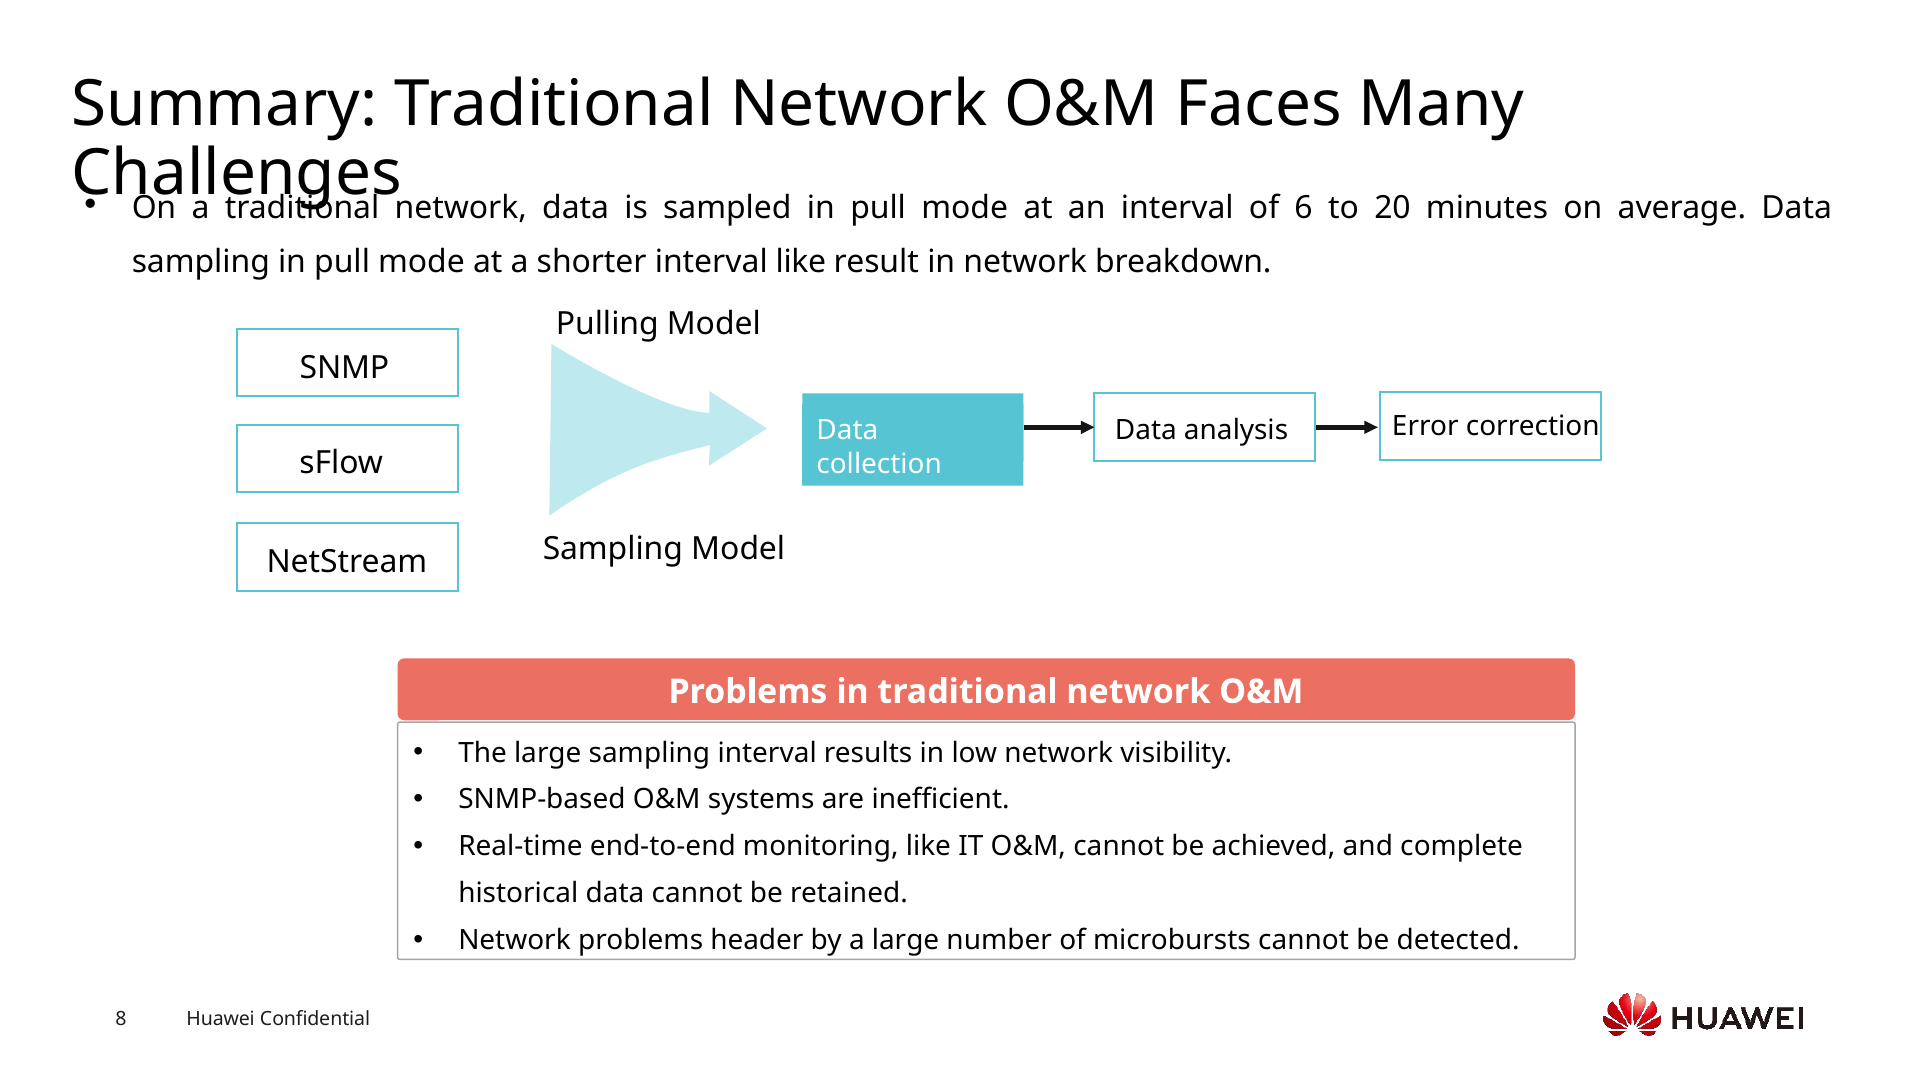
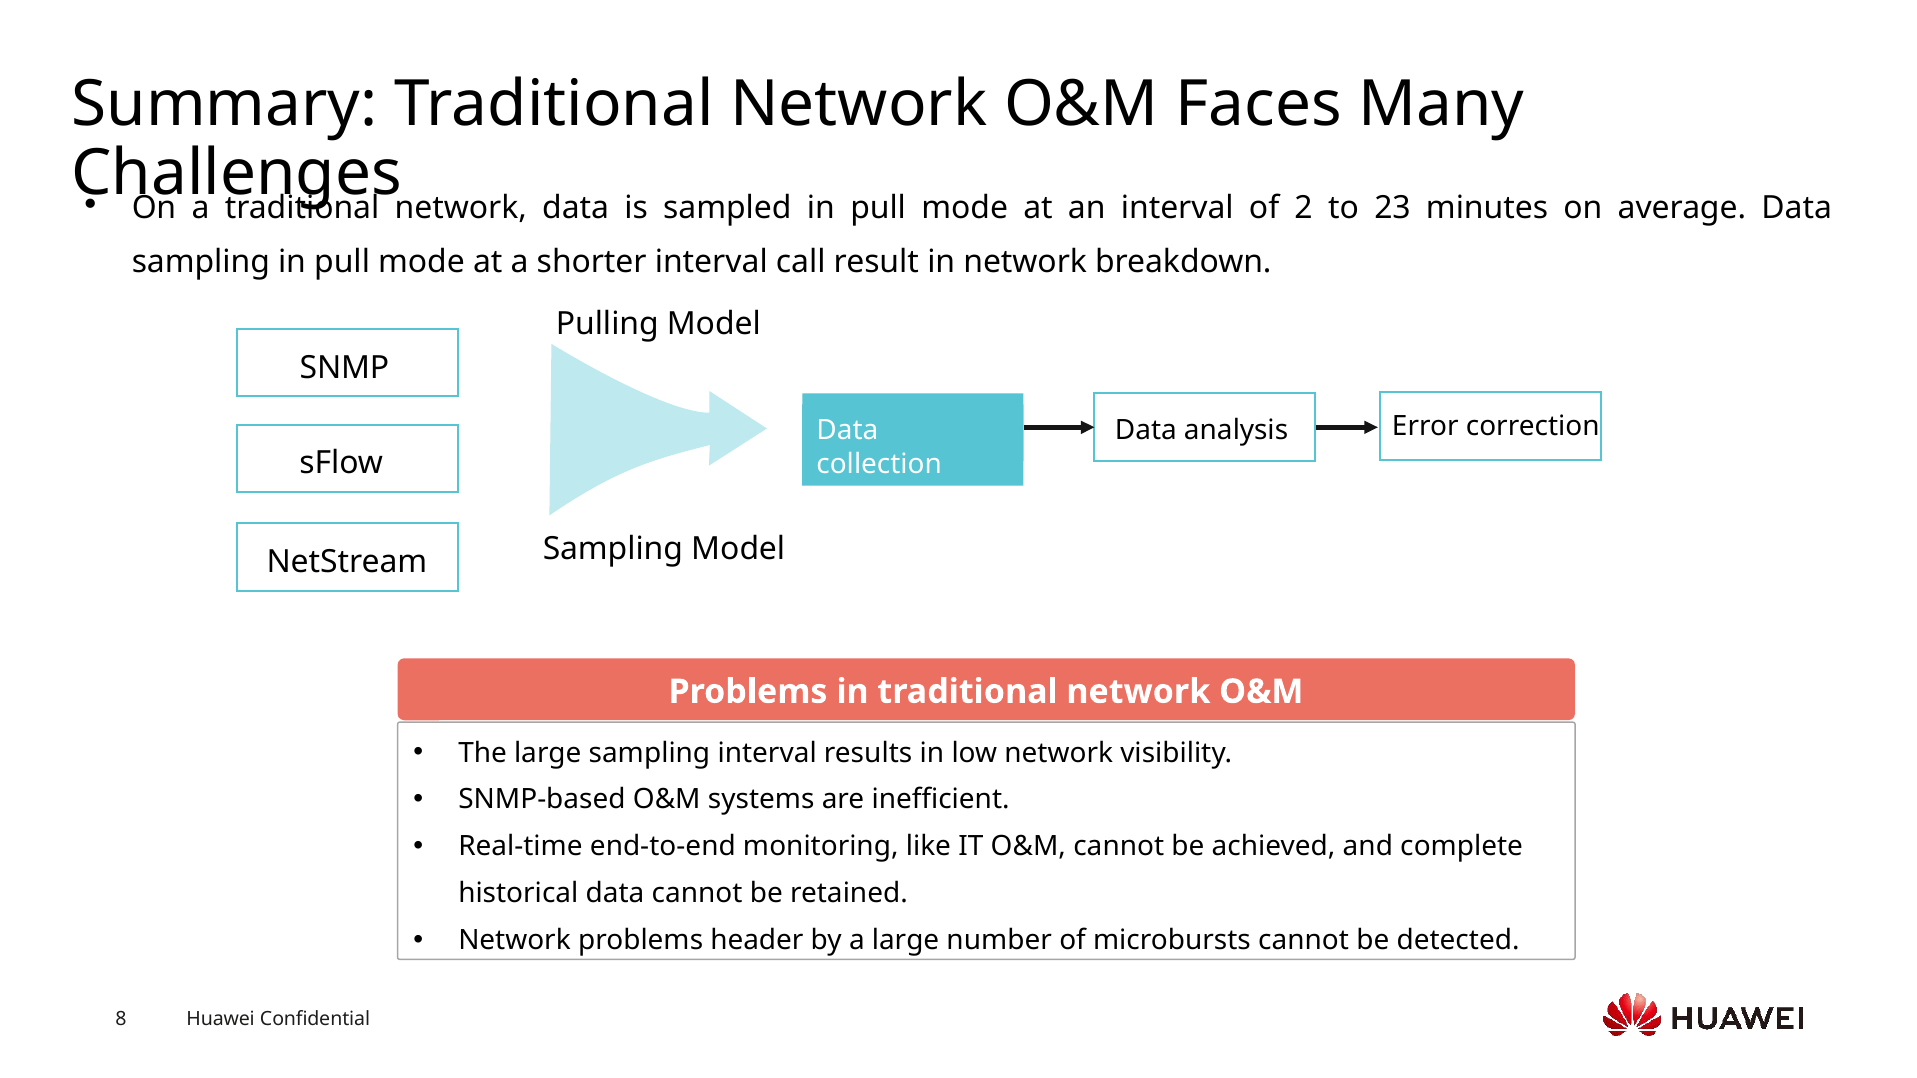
6: 6 -> 2 (1304, 208)
20: 20 -> 23 (1393, 208)
interval like: like -> call (801, 262)
